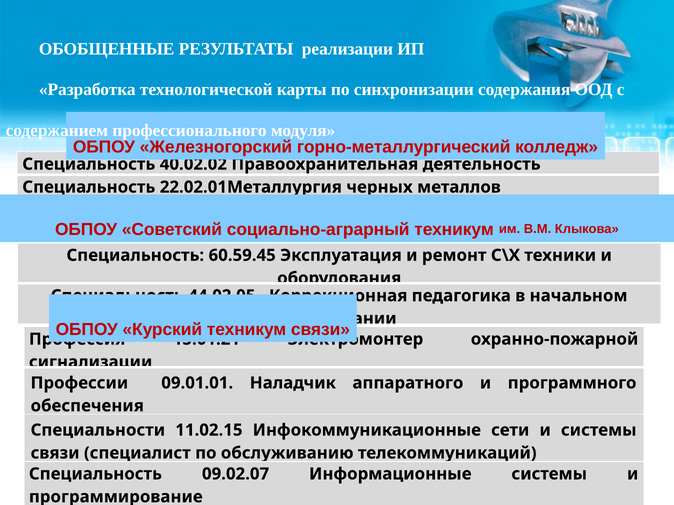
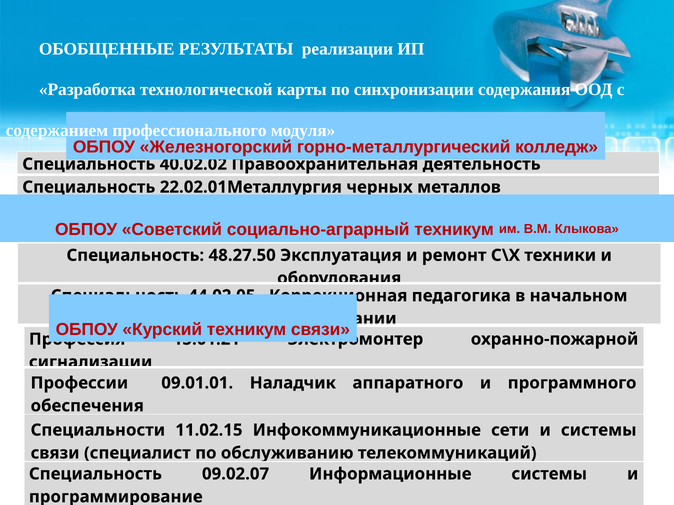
60.59.45: 60.59.45 -> 48.27.50 (242, 256)
